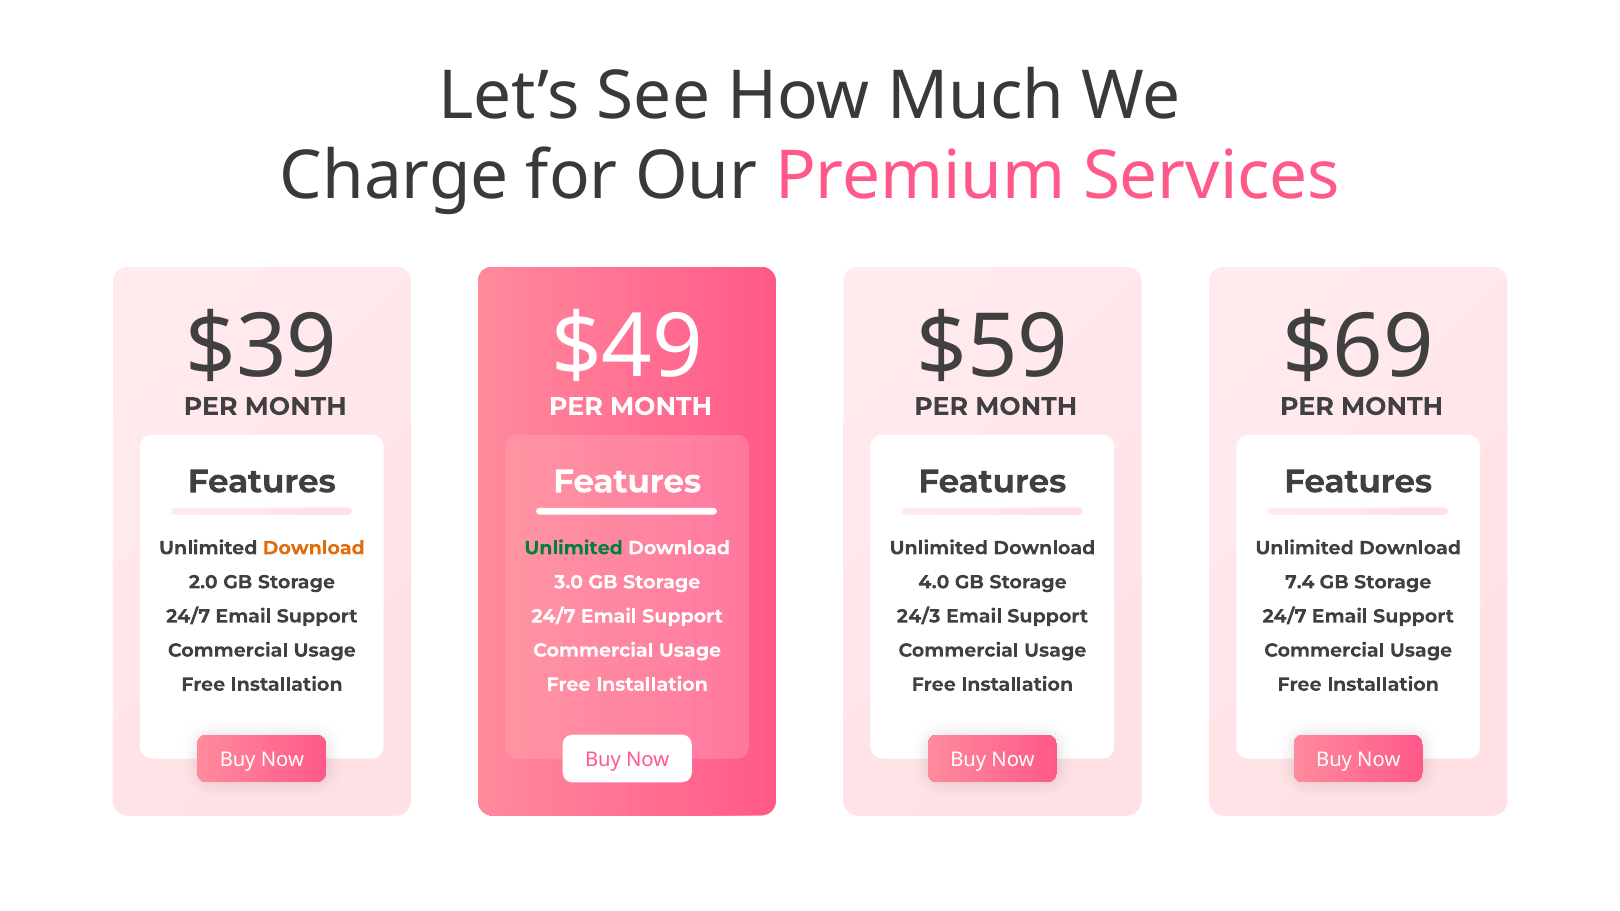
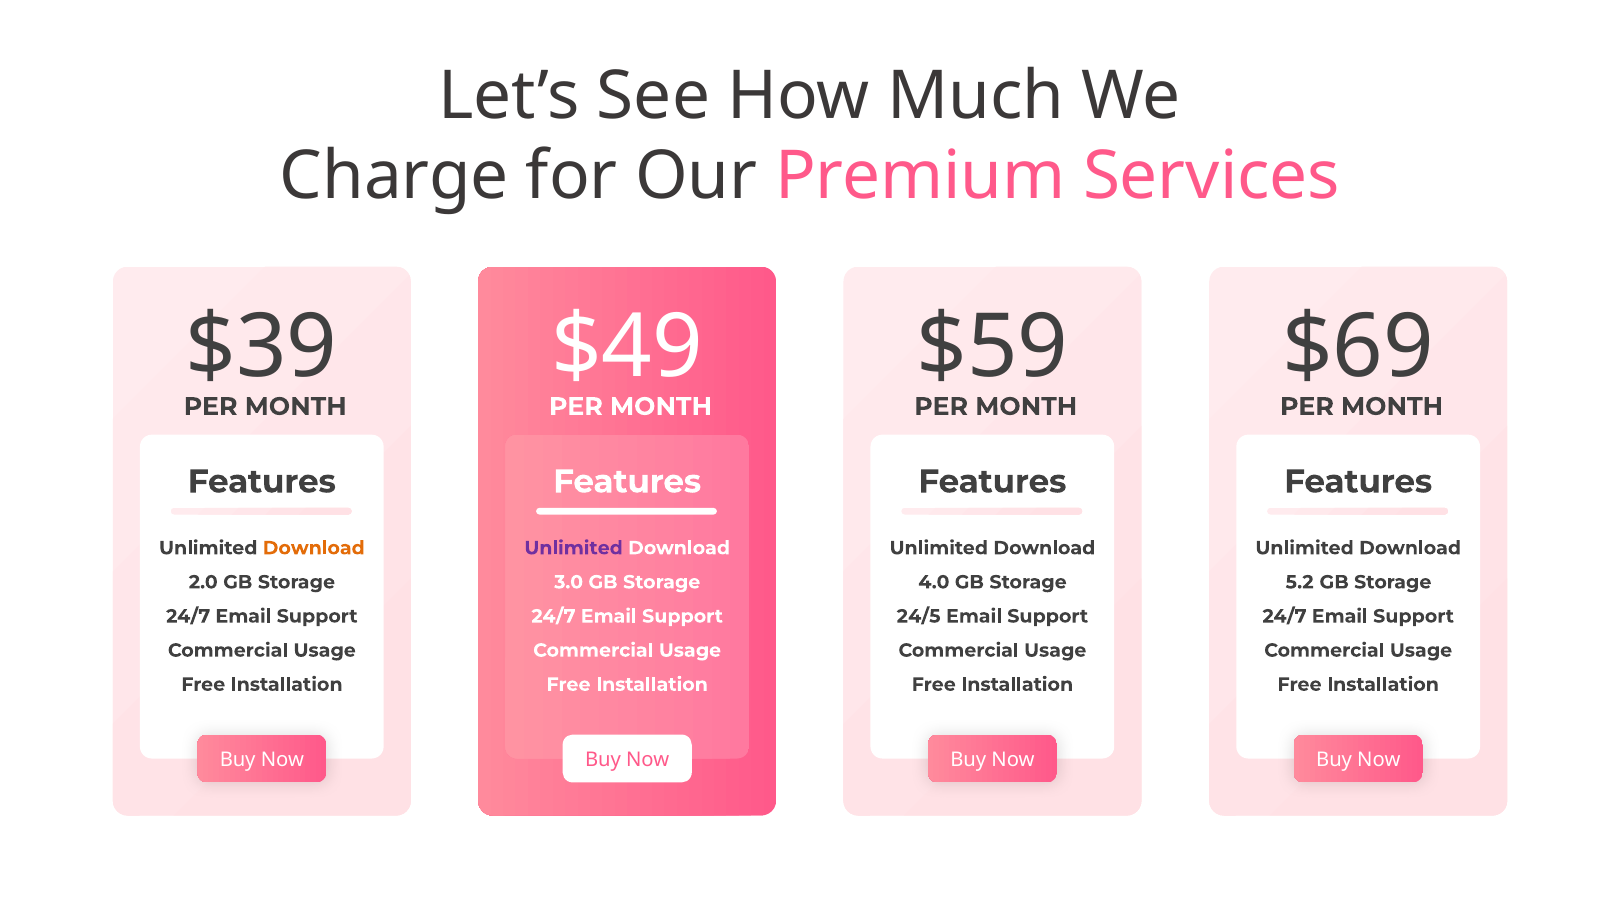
Unlimited colour: green -> purple (574, 548)
7.4: 7.4 -> 5.2 (1300, 582)
24/3: 24/3 -> 24/5 (919, 616)
